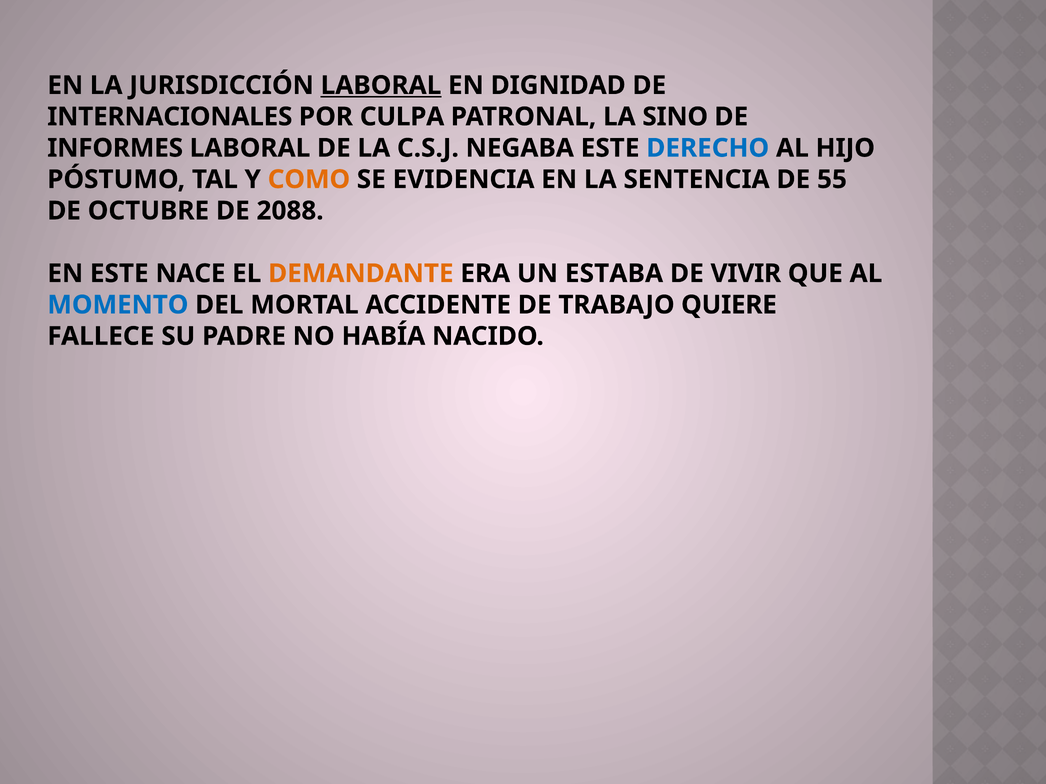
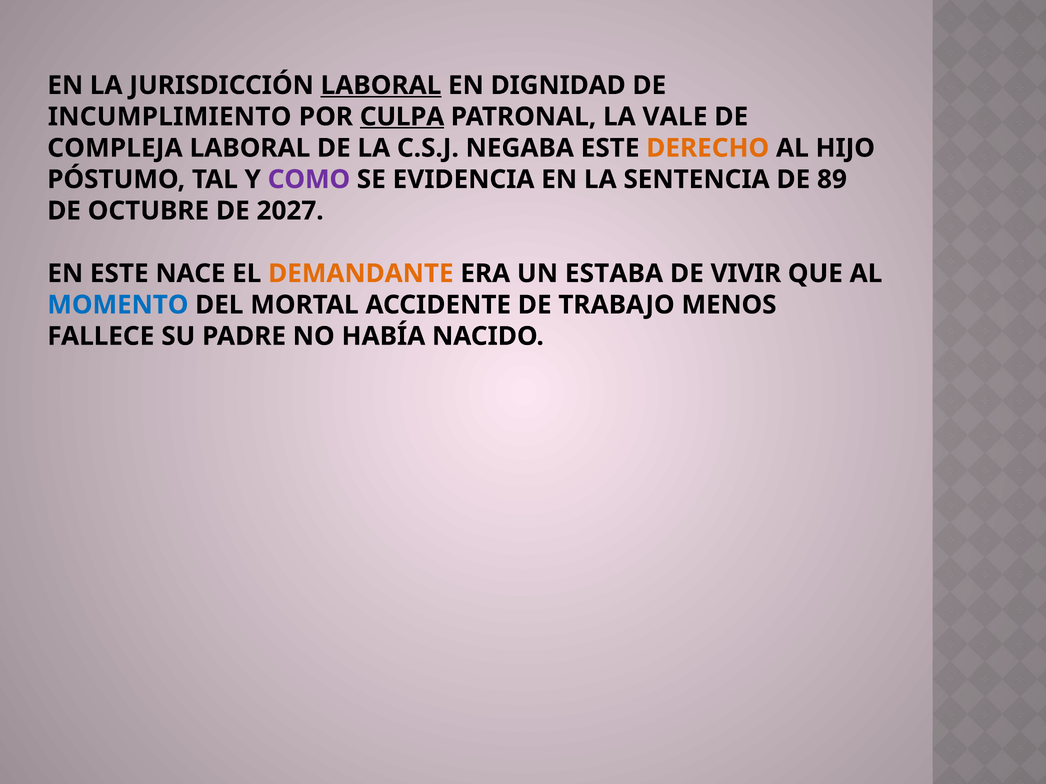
INTERNACIONALES: INTERNACIONALES -> INCUMPLIMIENTO (170, 117)
CULPA underline: none -> present (402, 117)
SINO: SINO -> VALE (675, 117)
INFORMES: INFORMES -> COMPLEJA (115, 148)
DERECHO colour: blue -> orange (708, 148)
COMO colour: orange -> purple (309, 180)
55: 55 -> 89 (832, 180)
2088: 2088 -> 2027 (290, 211)
QUIERE: QUIERE -> MENOS (729, 305)
